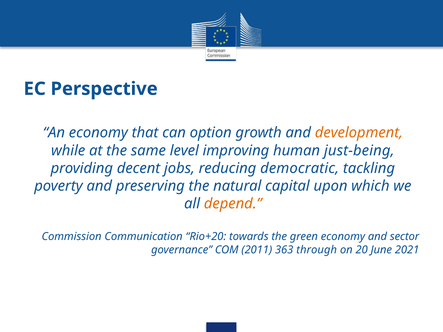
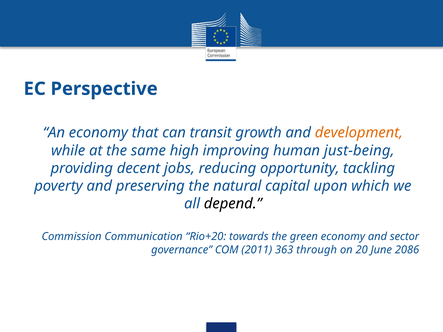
option: option -> transit (211, 133)
level: level -> high (184, 151)
democratic: democratic -> opportunity (300, 168)
depend colour: orange -> black (233, 204)
2021: 2021 -> 2086 (407, 250)
